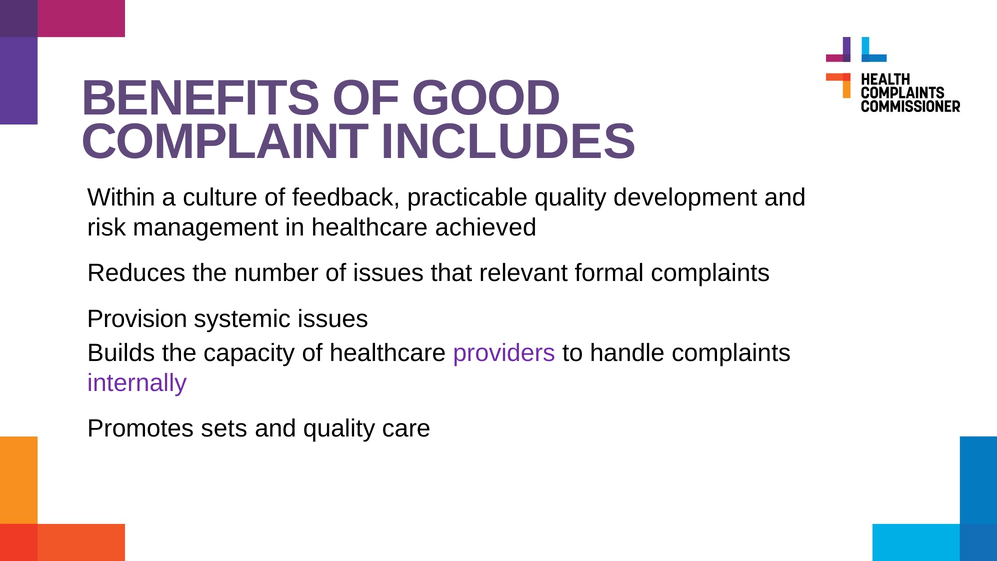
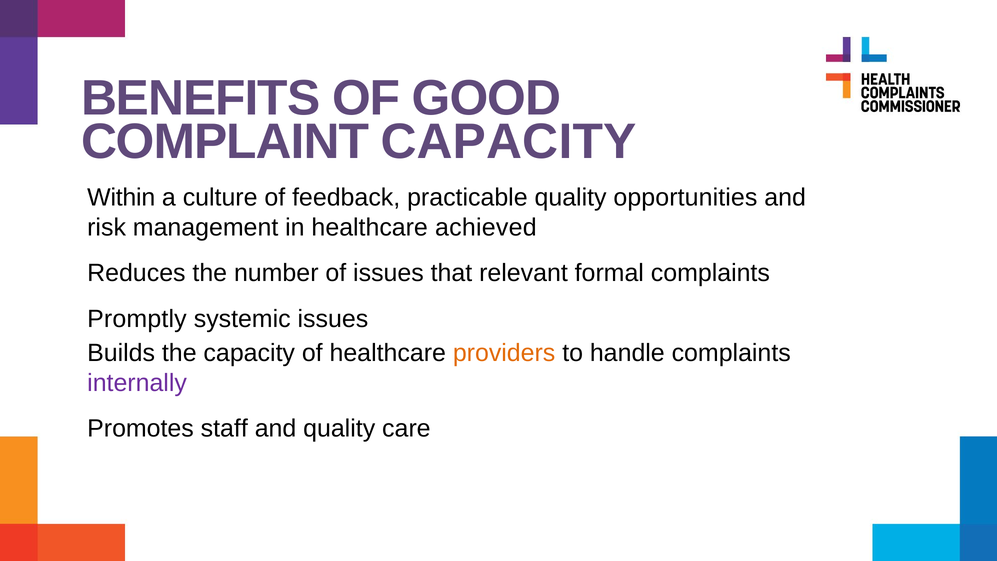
COMPLAINT INCLUDES: INCLUDES -> CAPACITY (509, 142)
development: development -> opportunities (685, 197)
Provision: Provision -> Promptly (137, 319)
providers colour: purple -> orange (504, 353)
sets: sets -> staff (224, 428)
